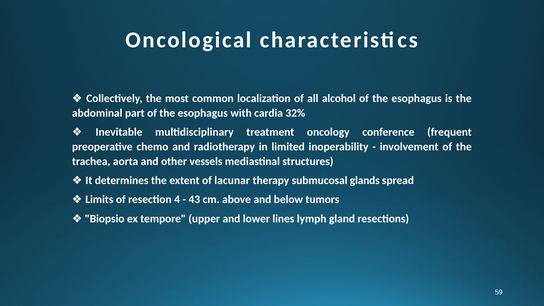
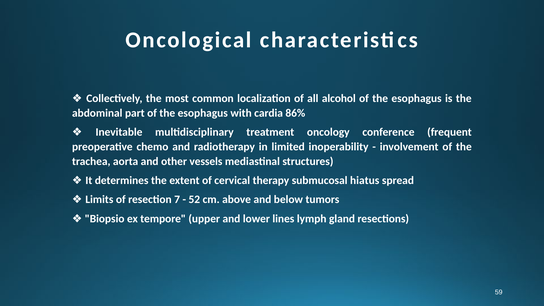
32%: 32% -> 86% (295, 113)
lacunar: lacunar -> cervical (232, 180)
glands: glands -> hiatus (365, 180)
4: 4 -> 7 (177, 200)
43: 43 -> 52 (194, 200)
